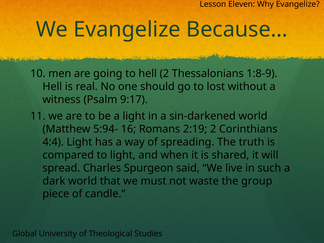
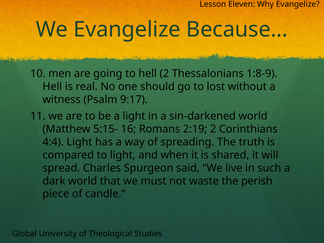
5:94-: 5:94- -> 5:15- (106, 129)
group: group -> perish (257, 181)
